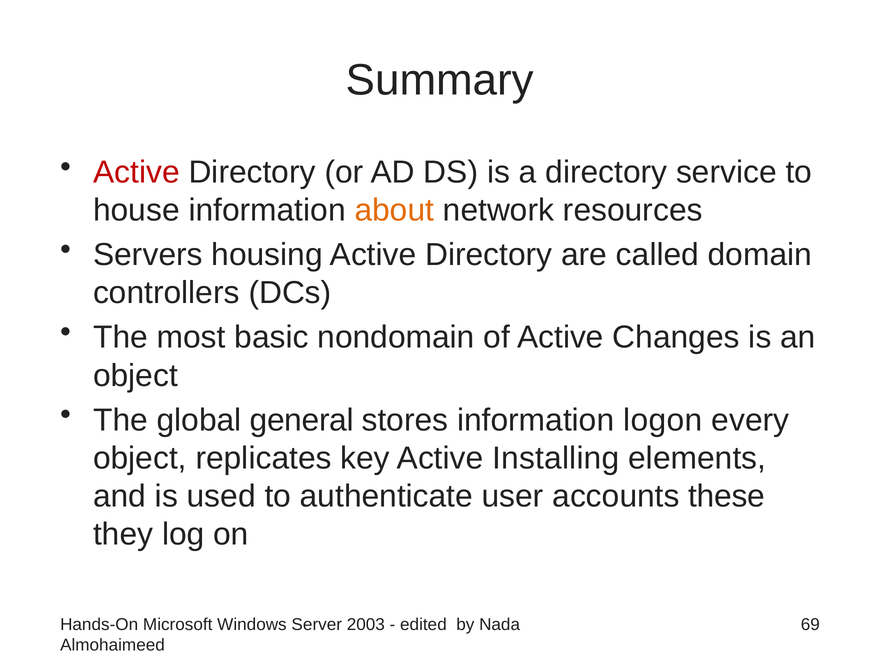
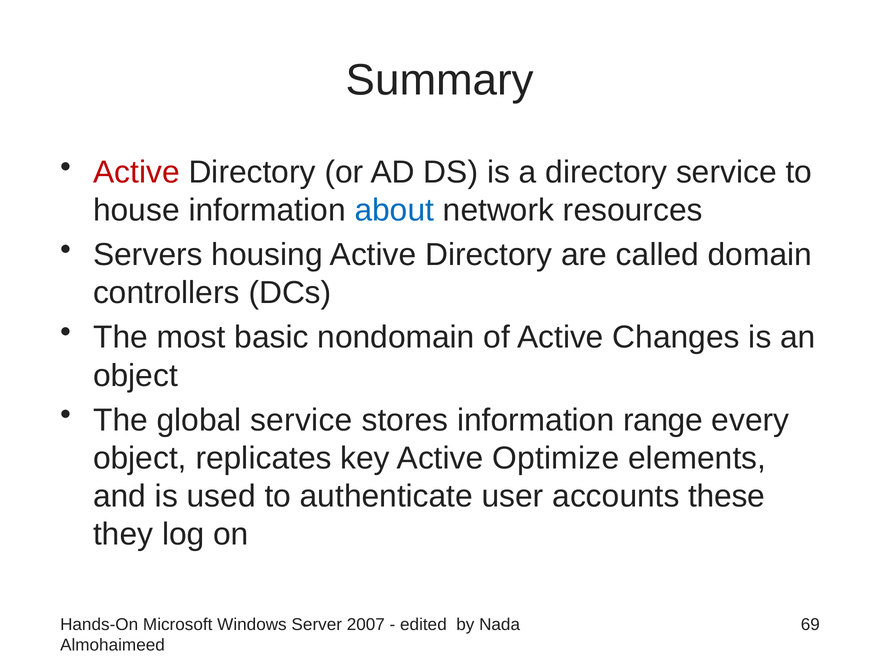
about colour: orange -> blue (394, 210)
global general: general -> service (301, 420)
logon: logon -> range (663, 420)
Installing: Installing -> Optimize (556, 458)
2003: 2003 -> 2007 (366, 625)
